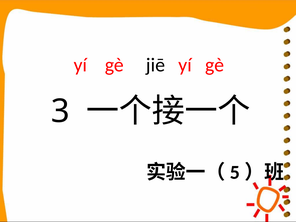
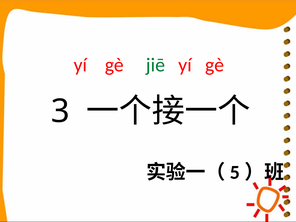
jiē colour: black -> green (156, 65)
